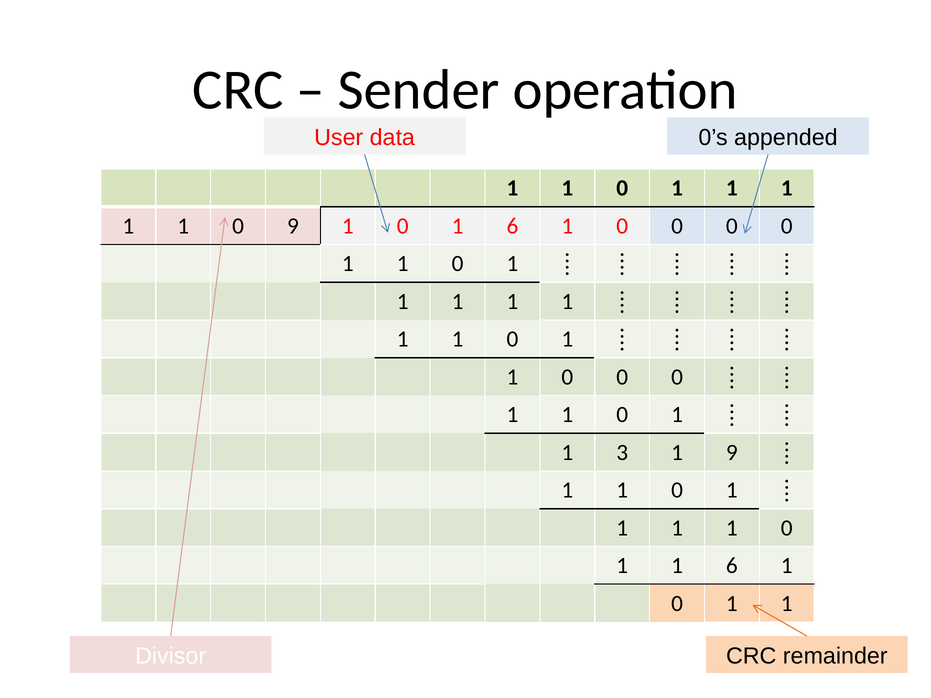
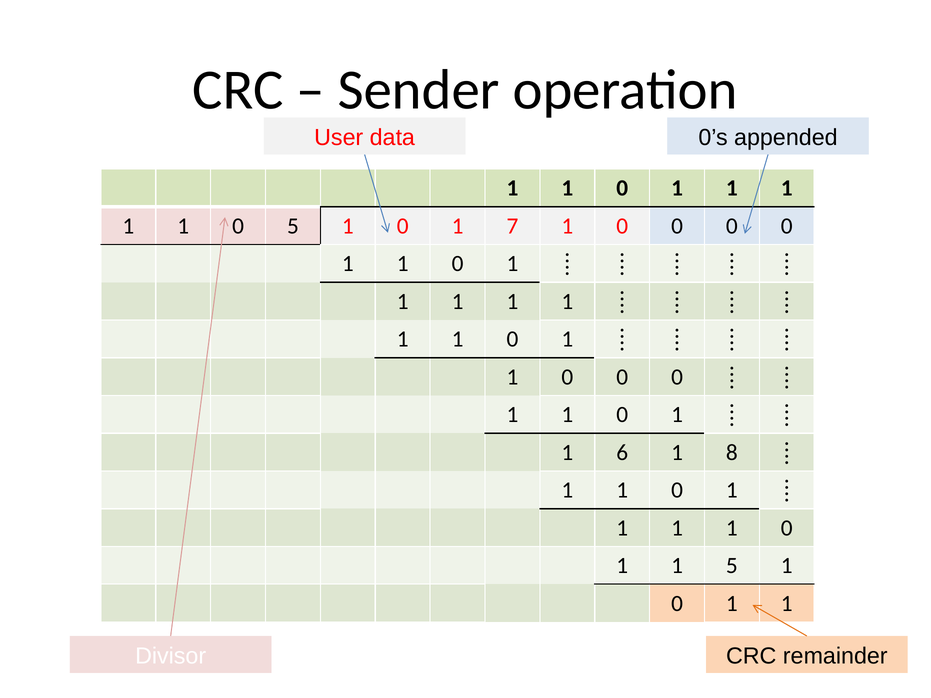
0 9: 9 -> 5 (293, 226)
0 1 6: 6 -> 7 (512, 226)
3: 3 -> 6 (622, 453)
1 9: 9 -> 8 (732, 453)
1 1 6: 6 -> 5 (732, 566)
